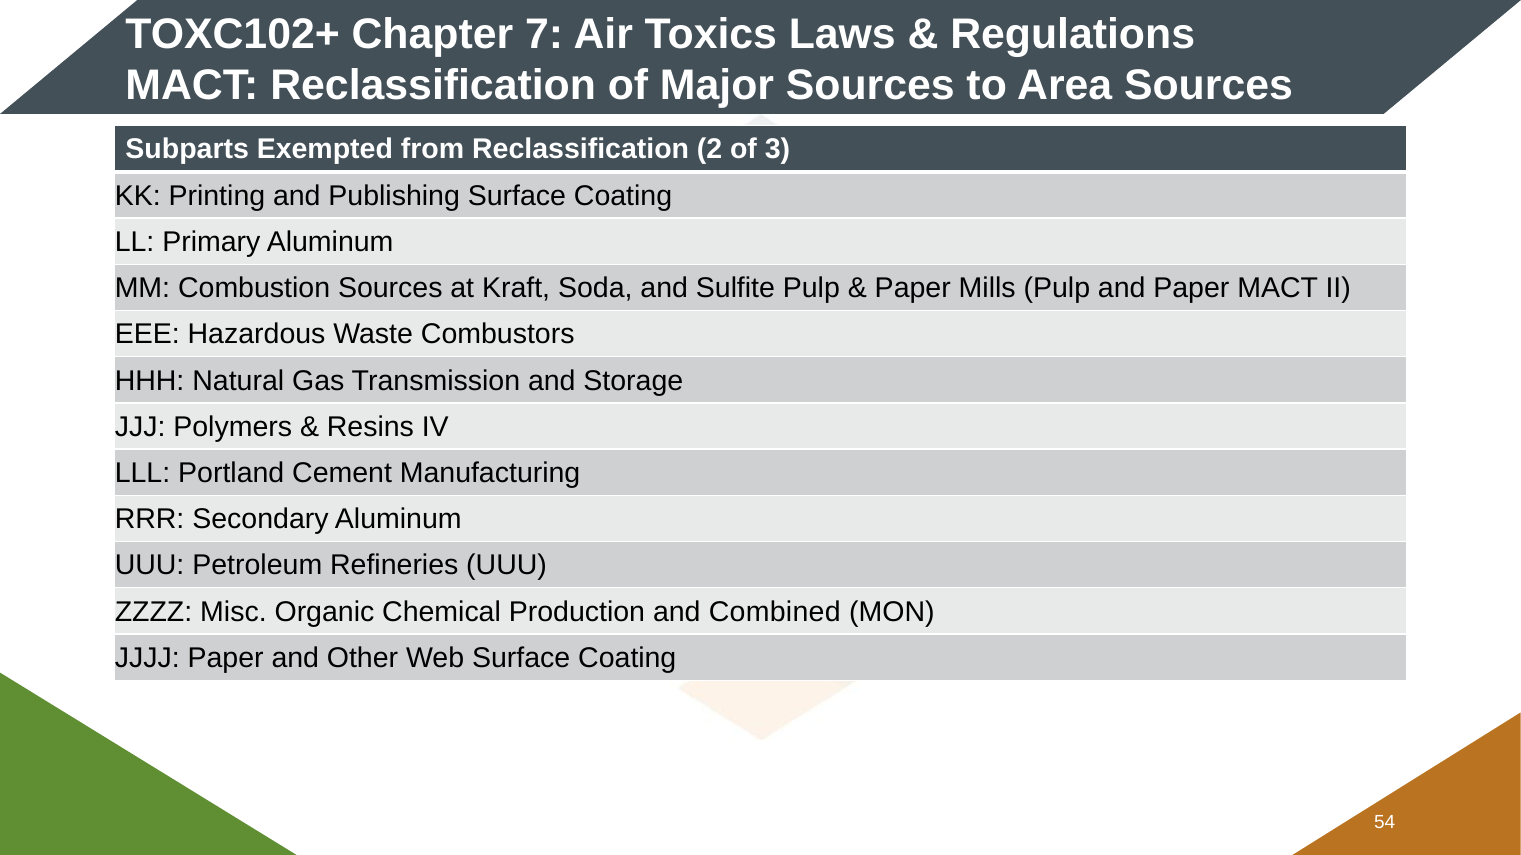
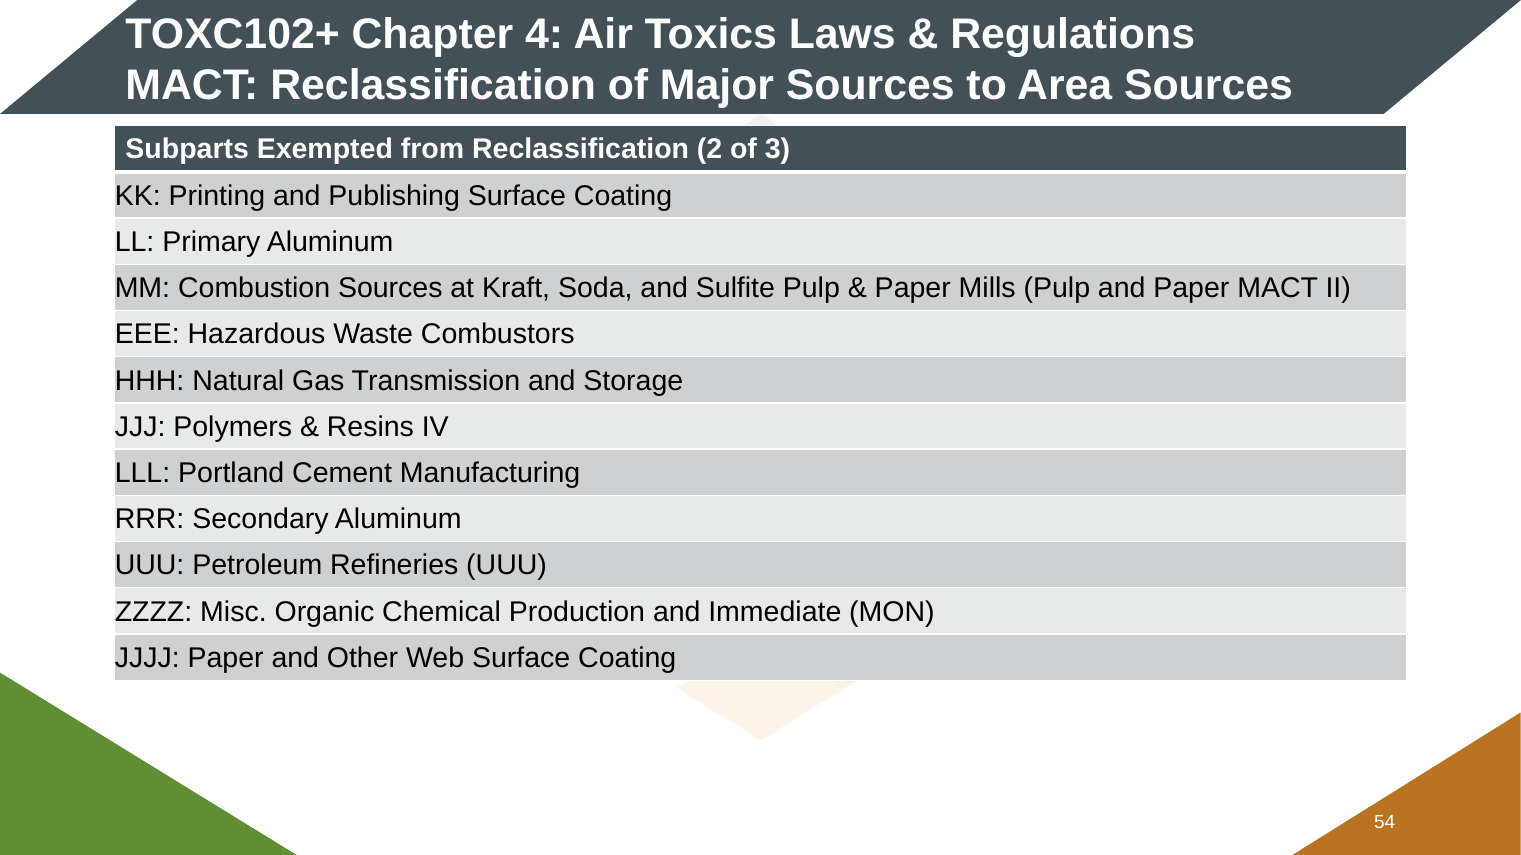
7: 7 -> 4 (544, 34)
Combined: Combined -> Immediate (775, 612)
